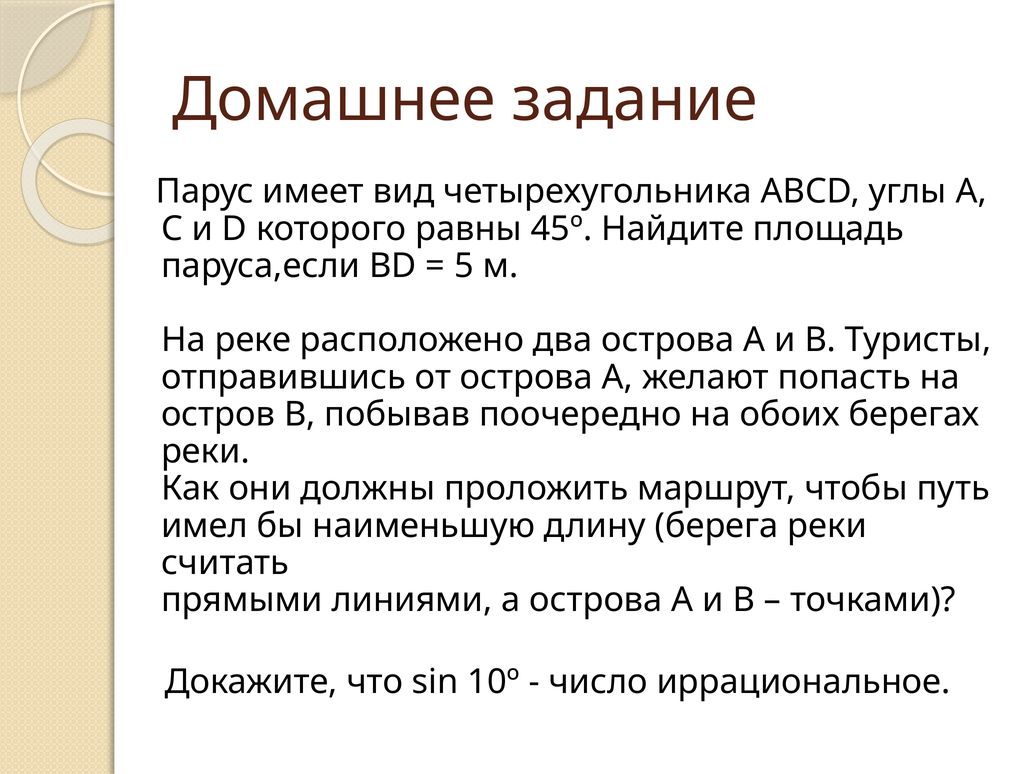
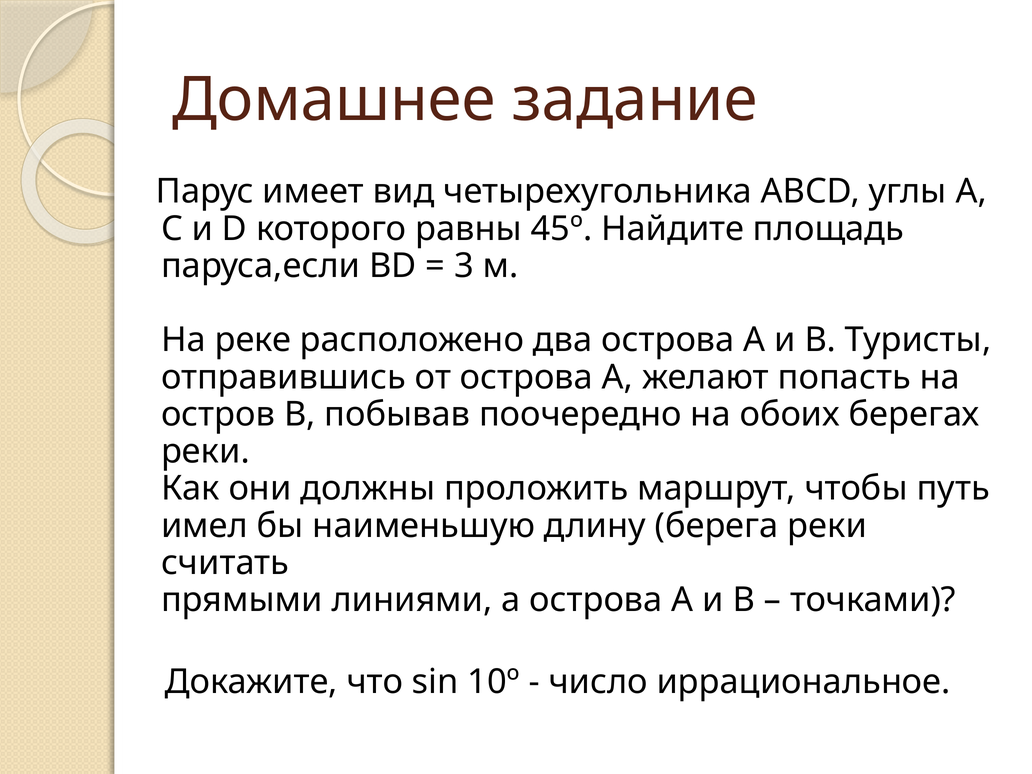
5: 5 -> 3 (464, 266)
